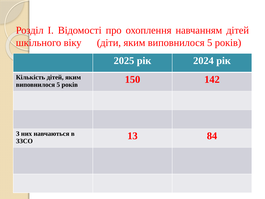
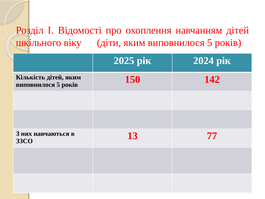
84: 84 -> 77 (212, 136)
